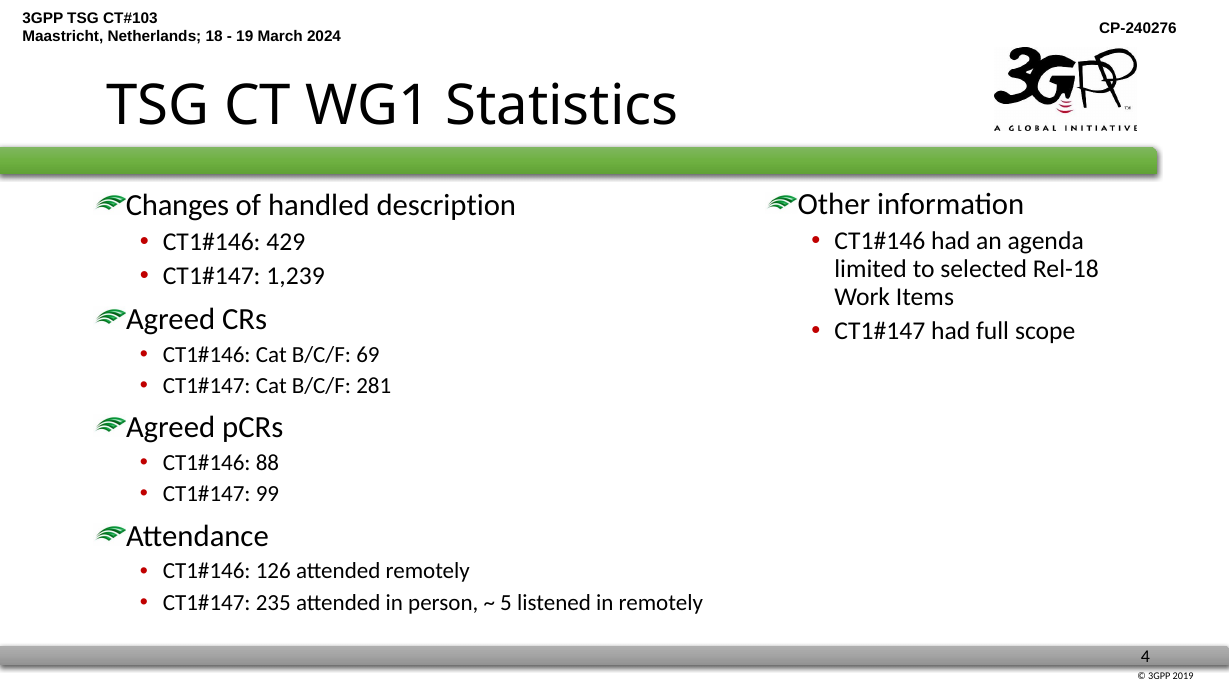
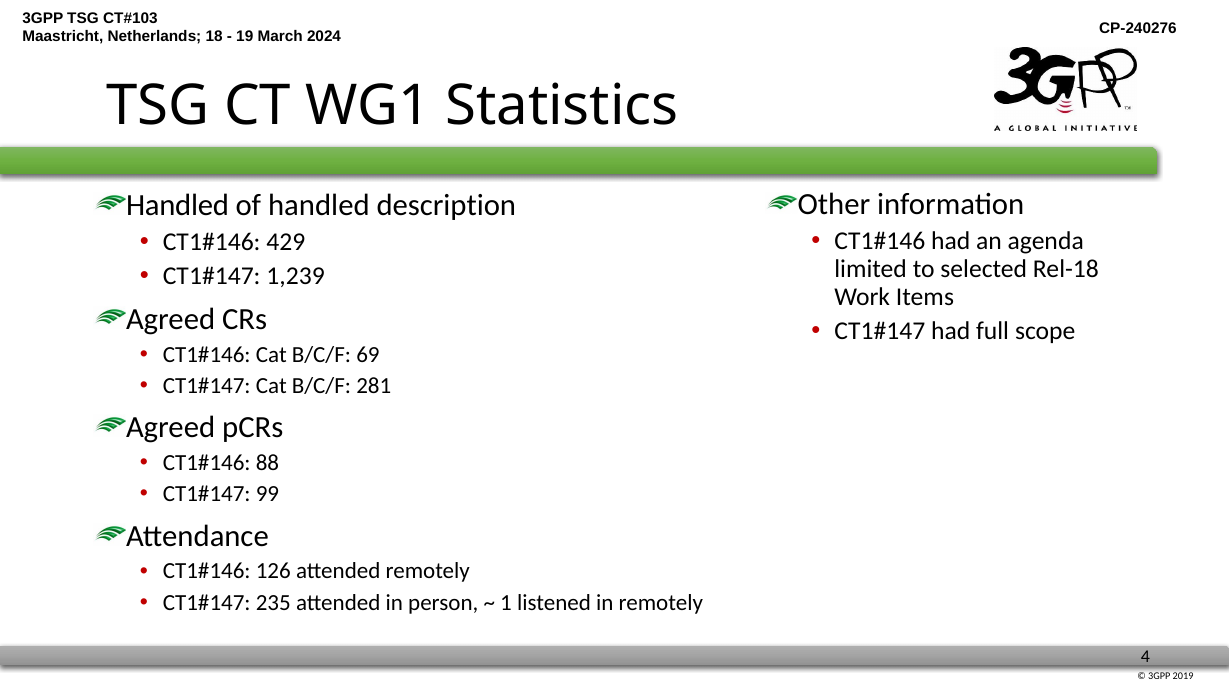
Changes: Changes -> Handled (177, 205)
5: 5 -> 1 (506, 603)
